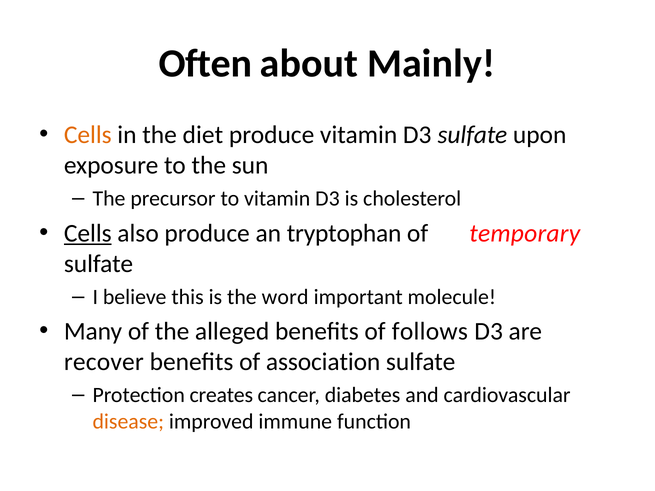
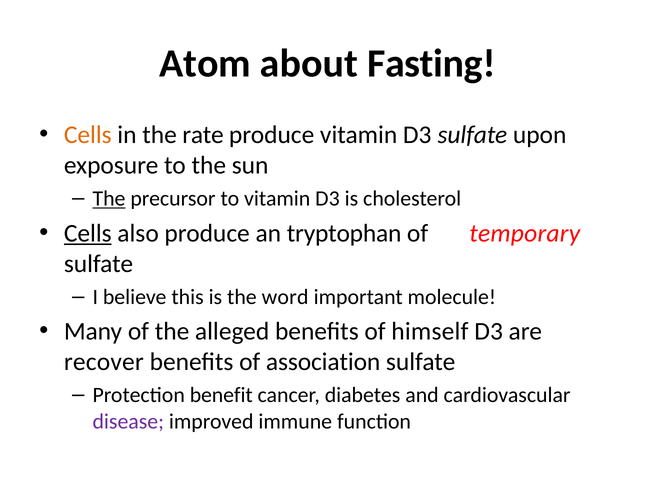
Often: Often -> Atom (205, 63)
Mainly: Mainly -> Fasting (431, 63)
diet: diet -> rate (203, 135)
The underline: none -> present (109, 199)
follows: follows -> himself (430, 332)
creates: creates -> benefit (221, 395)
disease colour: orange -> purple (128, 422)
